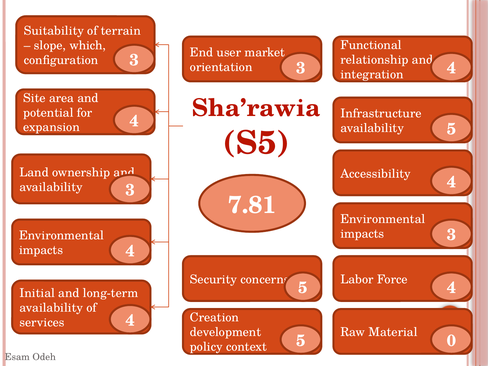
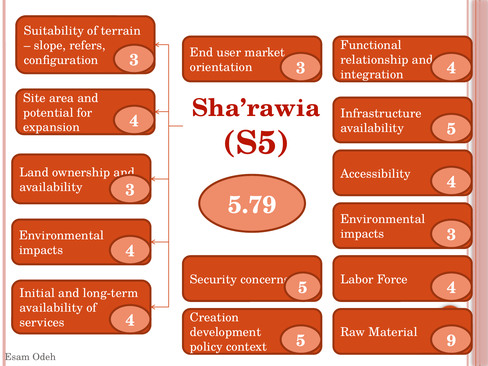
which: which -> refers (88, 46)
7.81: 7.81 -> 5.79 (252, 205)
0: 0 -> 9 (451, 341)
